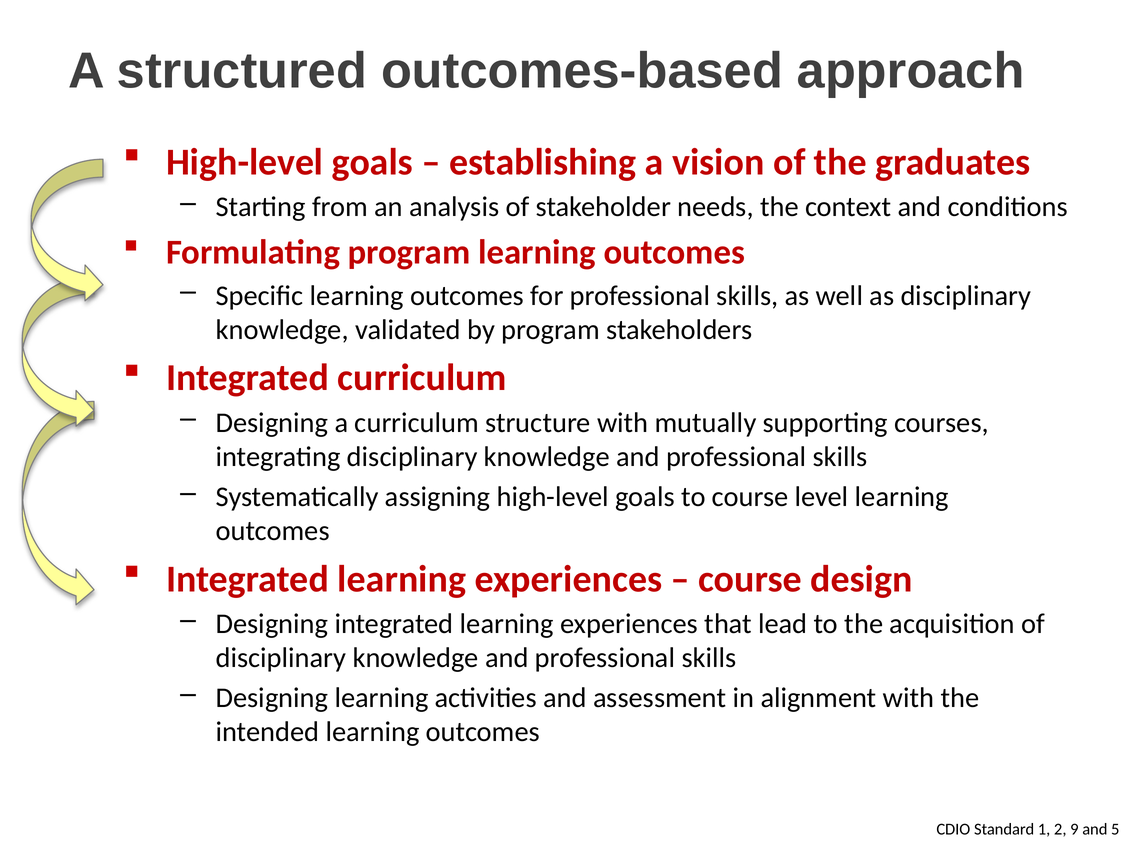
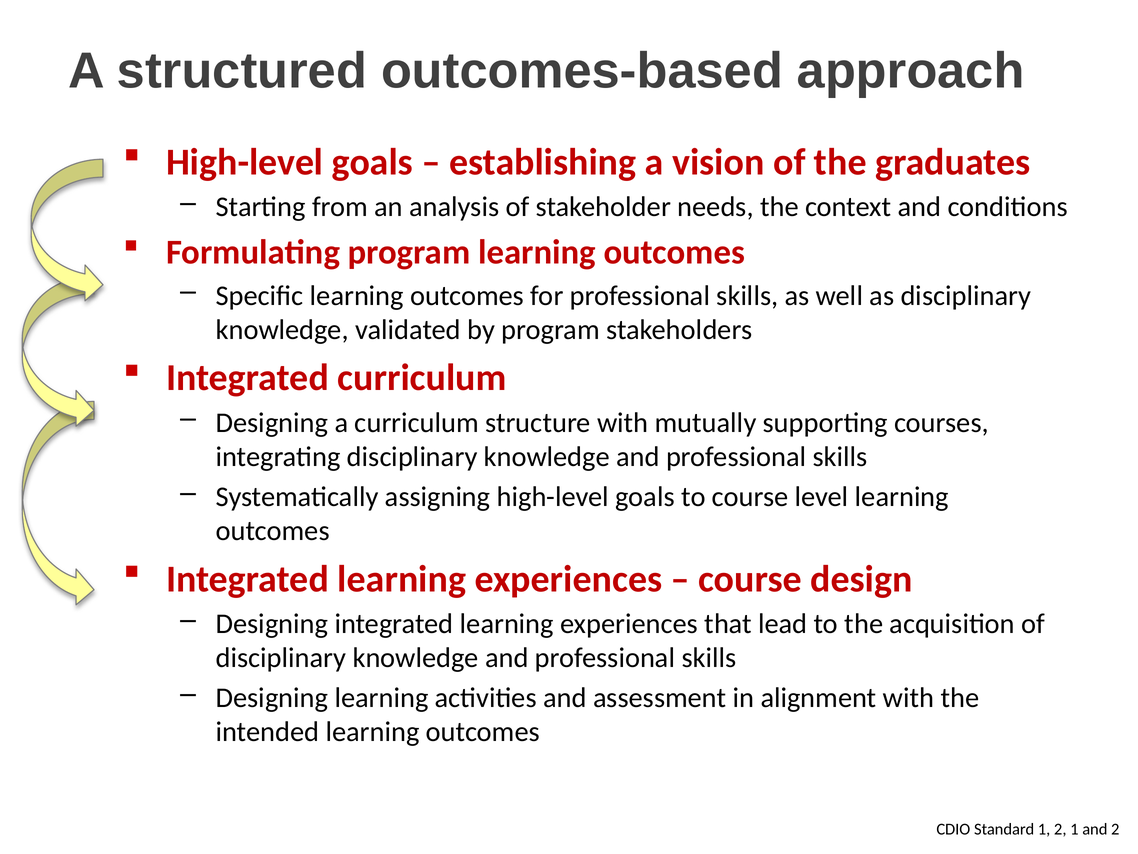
2 9: 9 -> 1 (1074, 829)
and 5: 5 -> 2 (1115, 829)
